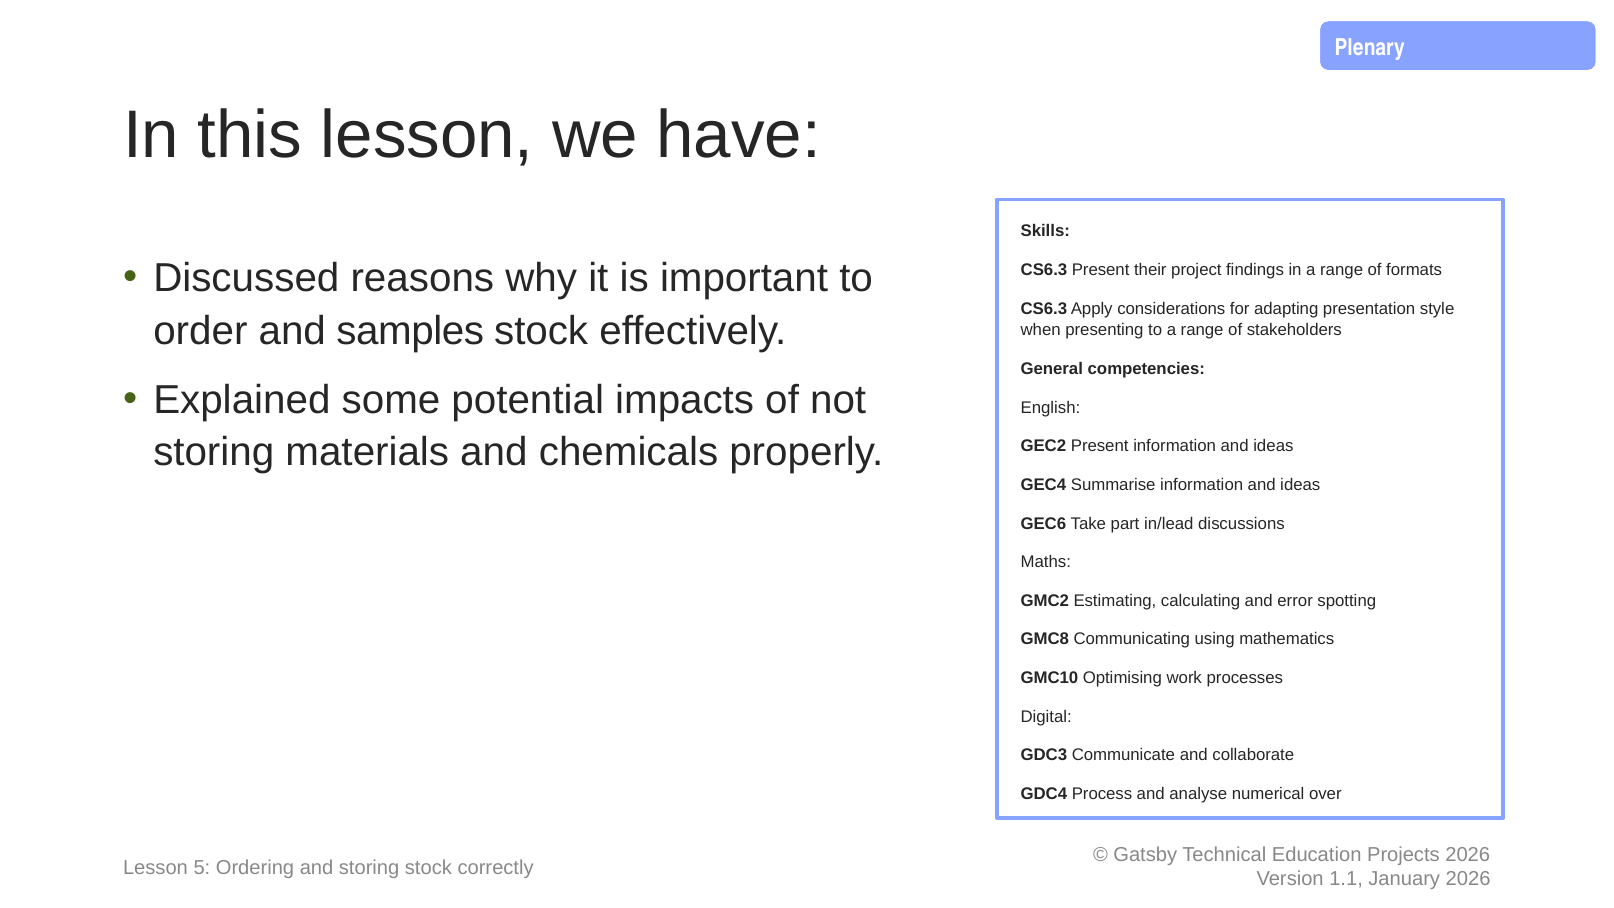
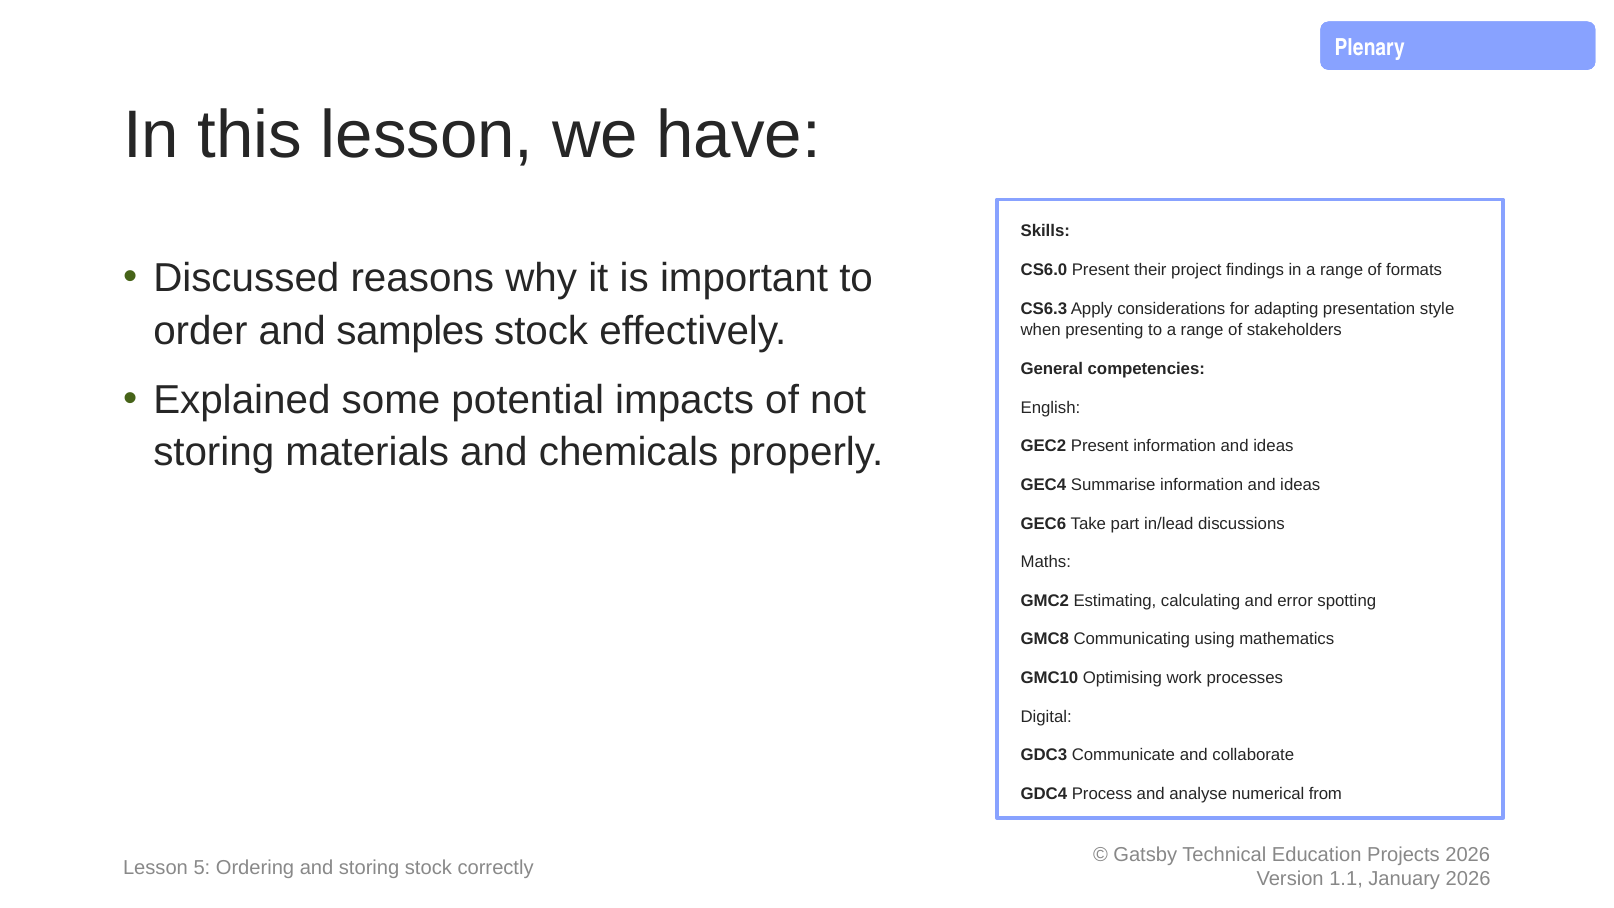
CS6.3: CS6.3 -> CS6.0 (1044, 270)
over: over -> from (1325, 794)
